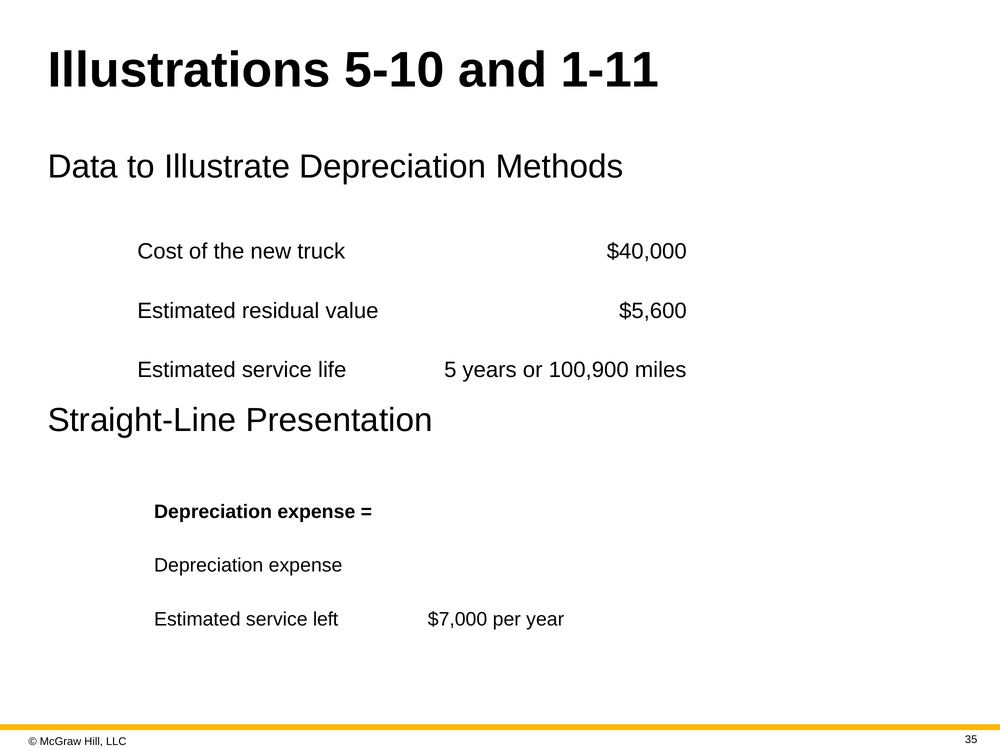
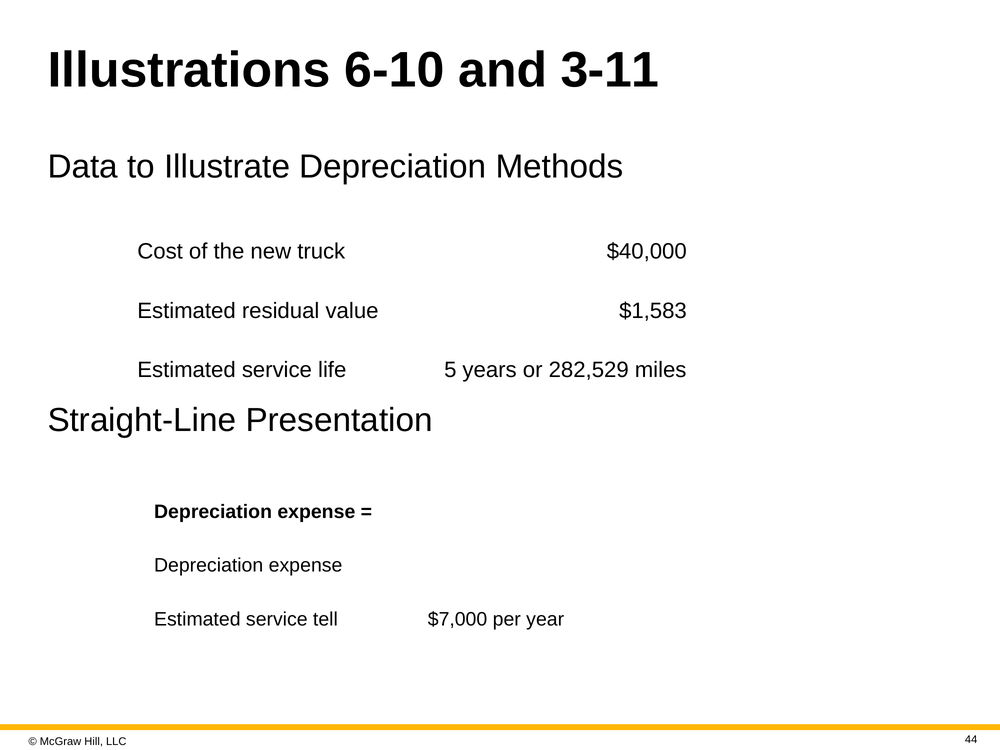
5-10: 5-10 -> 6-10 (394, 70)
1-11: 1-11 -> 3-11 (610, 70)
$5,600: $5,600 -> $1,583 (653, 311)
100,900: 100,900 -> 282,529 (589, 370)
left: left -> tell (325, 619)
35: 35 -> 44 (971, 739)
